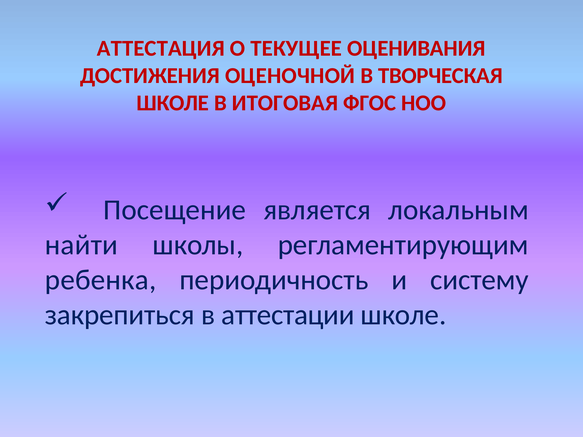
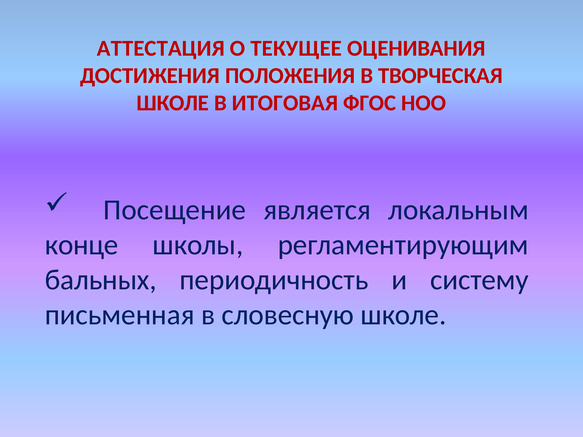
ОЦЕНОЧНОЙ: ОЦЕНОЧНОЙ -> ПОЛОЖЕНИЯ (290, 76)
найти: найти -> конце (82, 245)
ребенка: ребенка -> бальных (101, 280)
закрепиться: закрепиться -> письменная (120, 315)
аттестации: аттестации -> словесную (288, 315)
